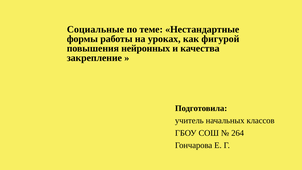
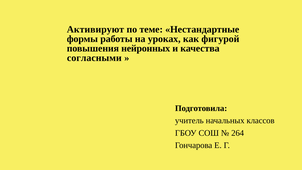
Социальные: Социальные -> Активируют (95, 29)
закрепление: закрепление -> согласными (94, 58)
